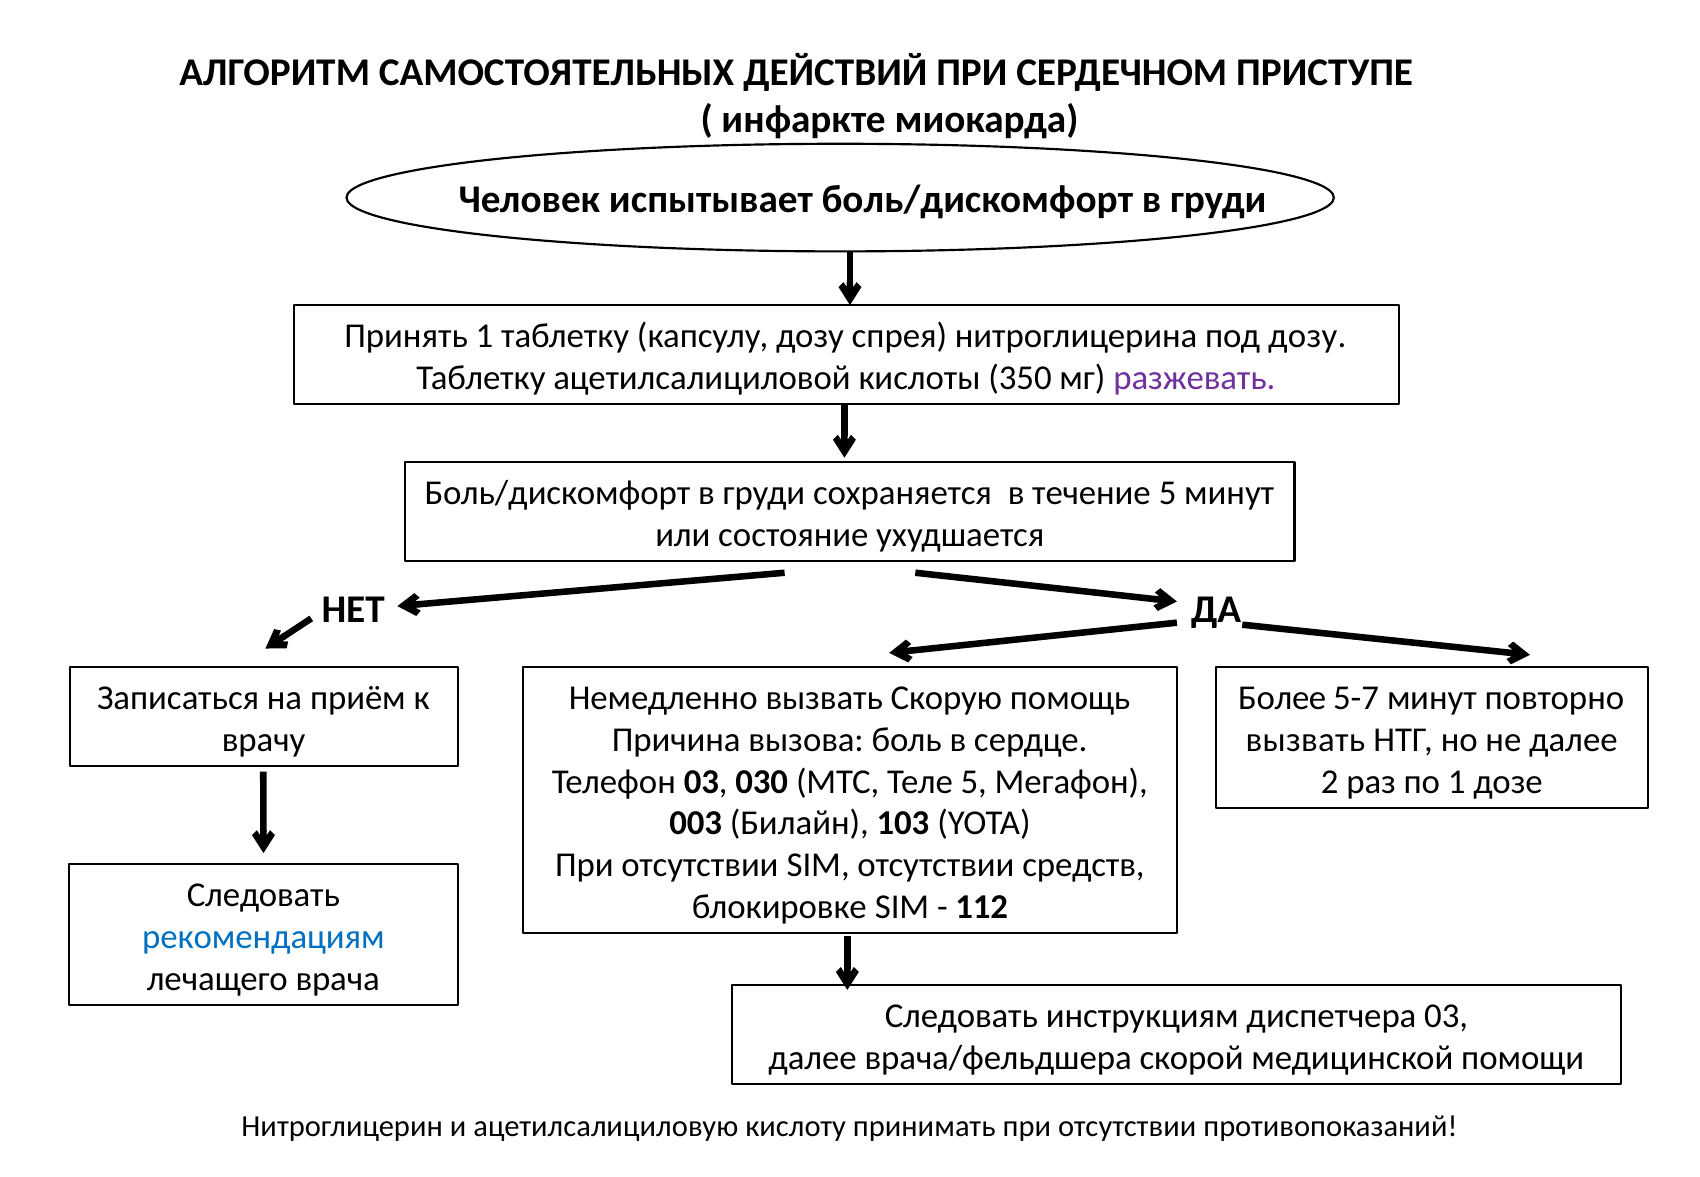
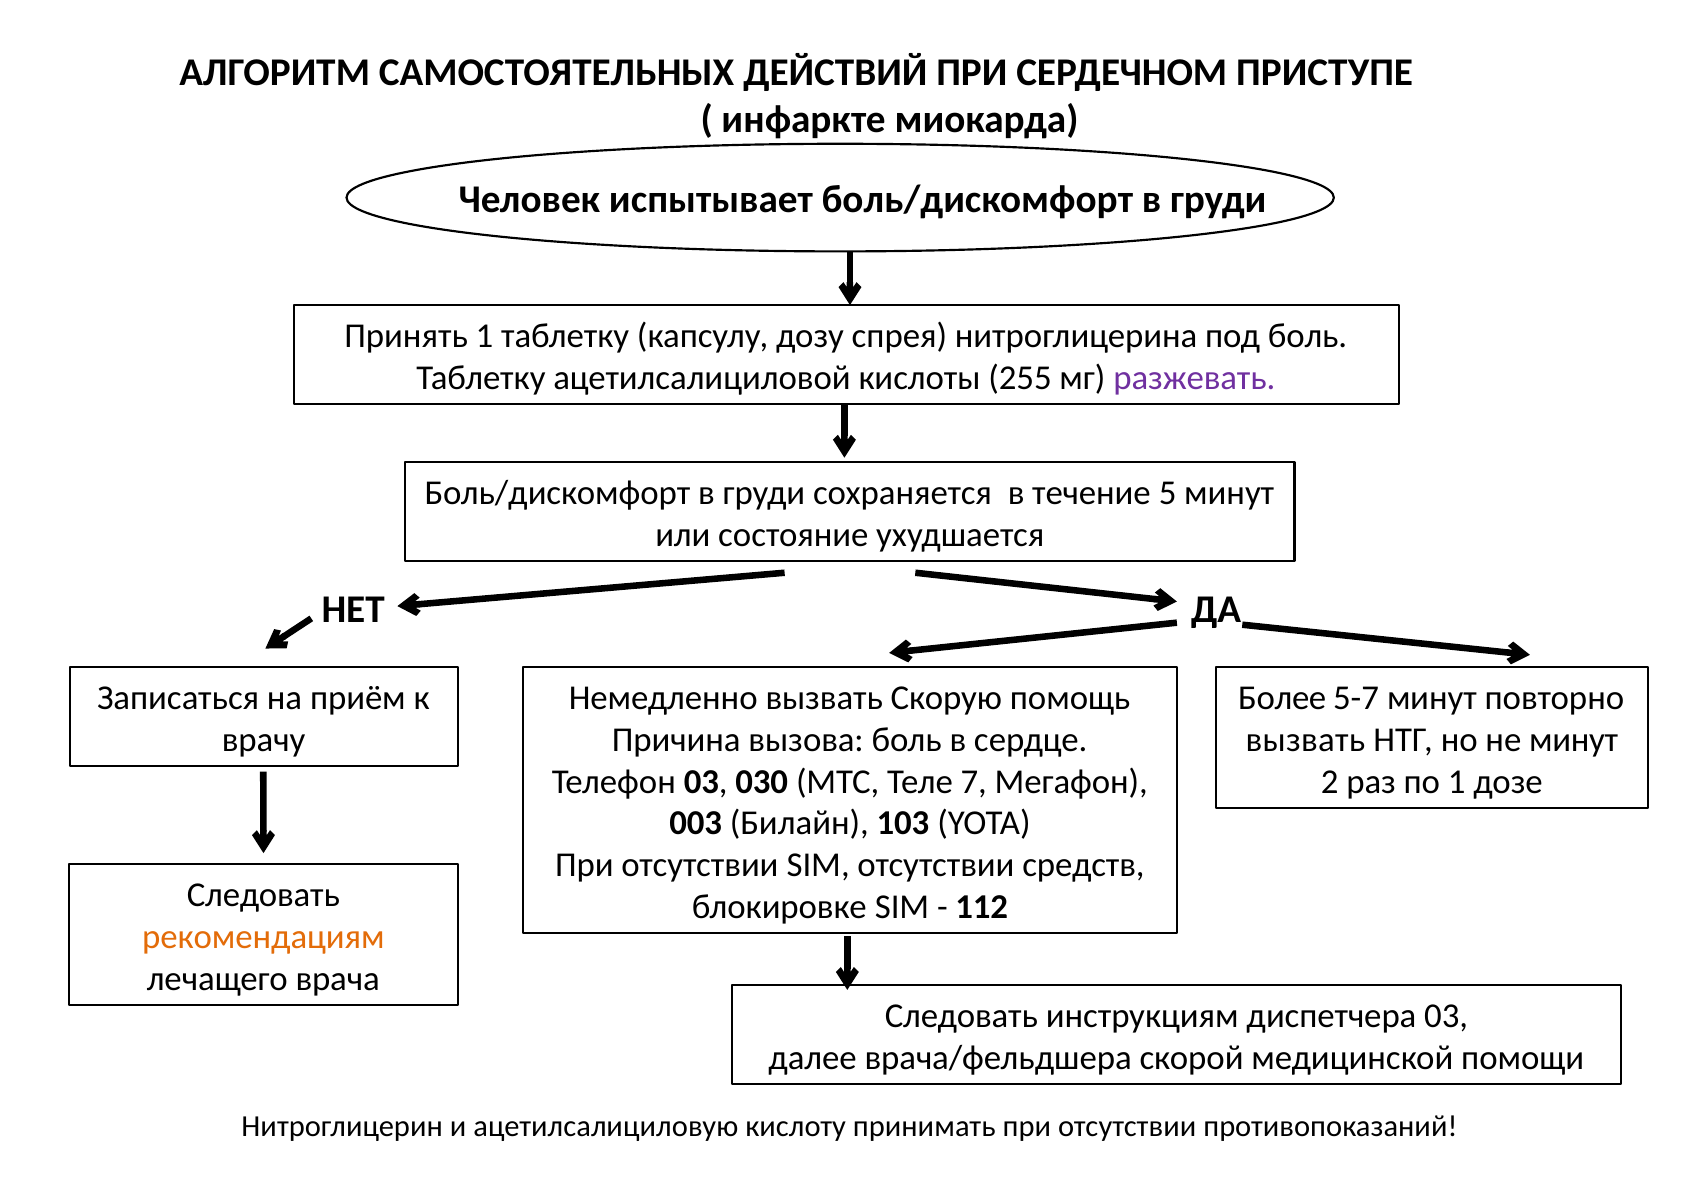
под дозу: дозу -> боль (1307, 336)
350: 350 -> 255 (1020, 378)
не далее: далее -> минут (1574, 740)
Теле 5: 5 -> 7 (974, 782)
рекомендациям colour: blue -> orange (263, 937)
